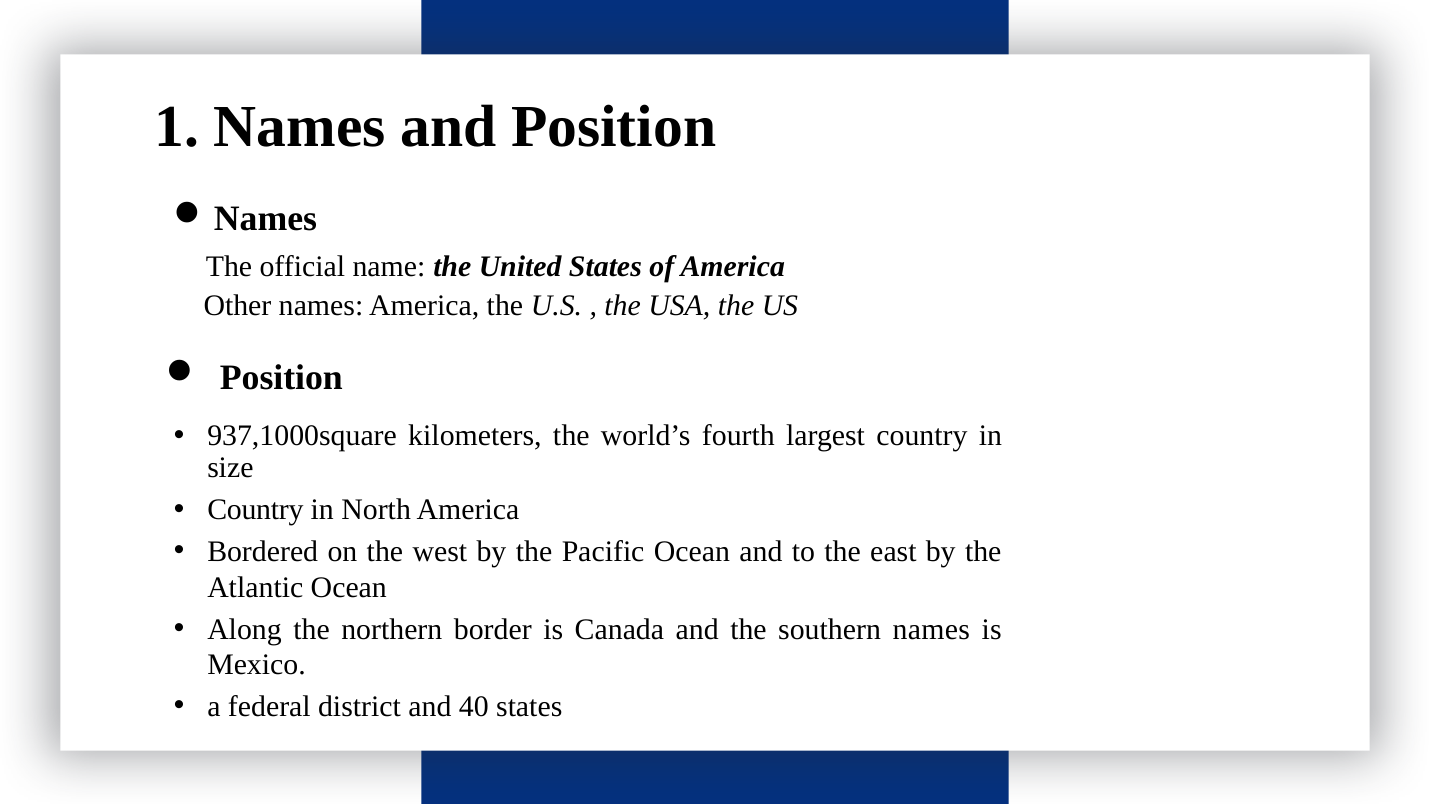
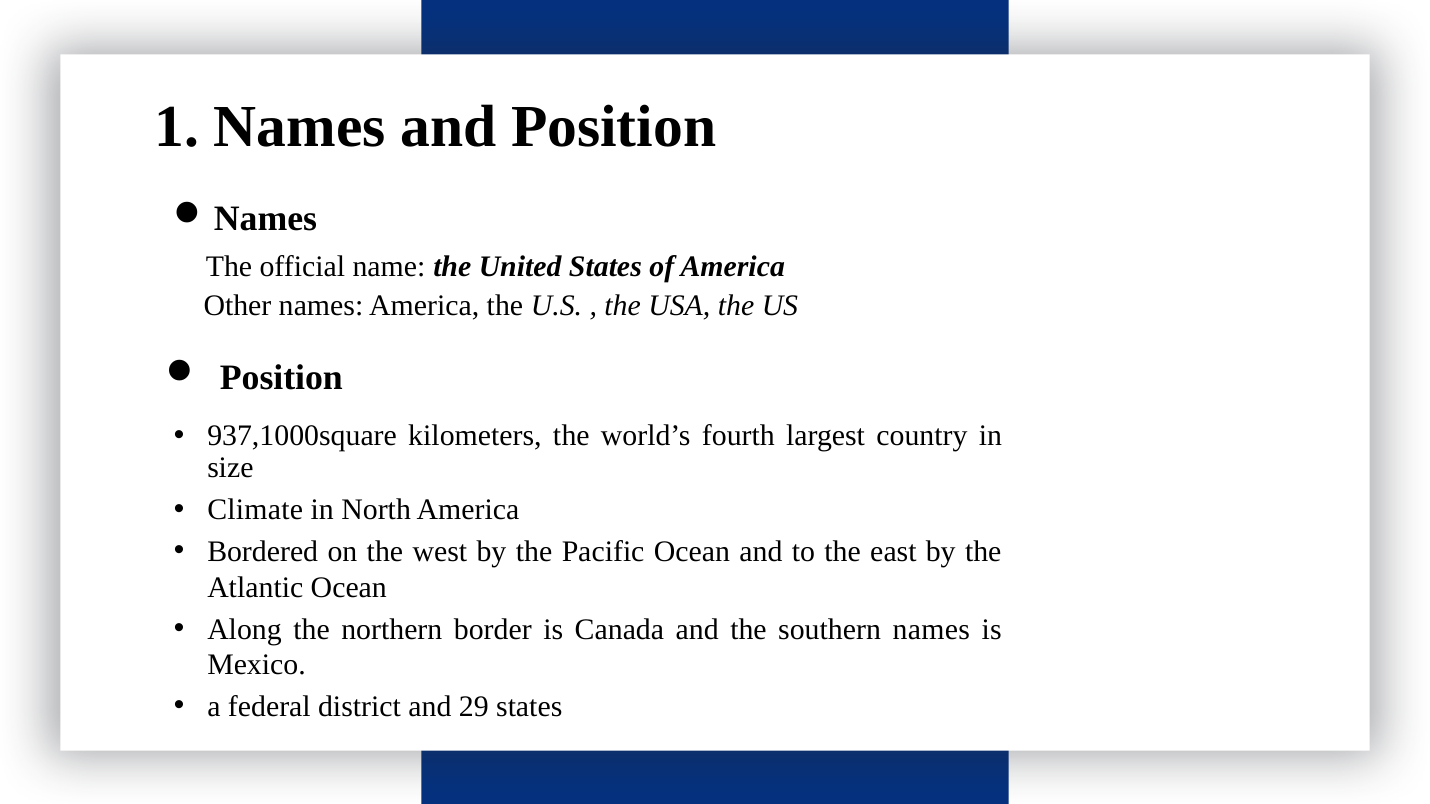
Country: Country -> Climate (255, 510)
40: 40 -> 29 (474, 707)
